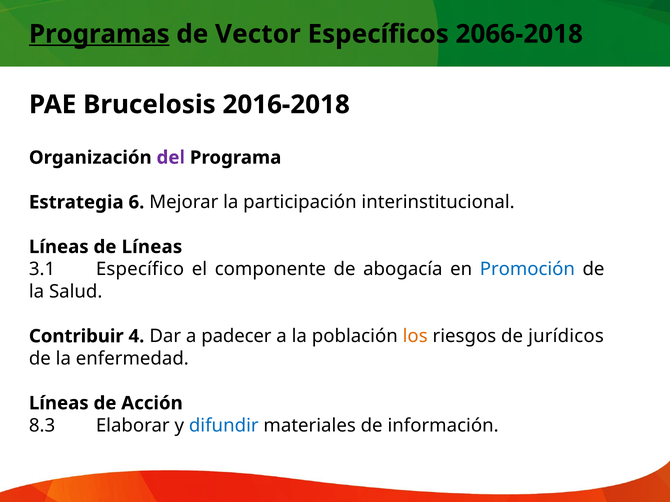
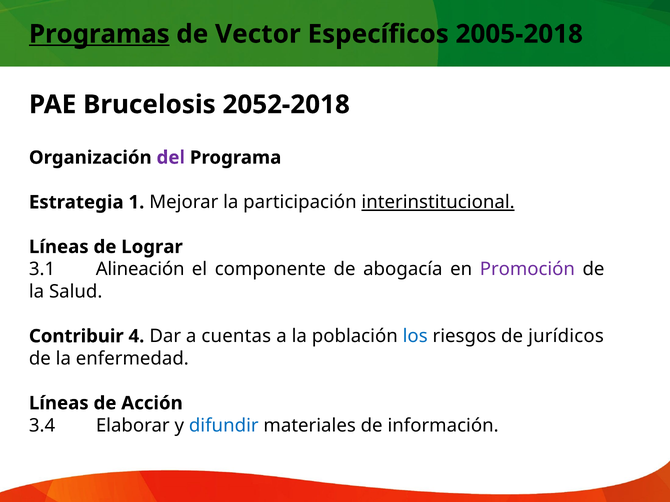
2066-2018: 2066-2018 -> 2005-2018 (519, 34)
2016-2018: 2016-2018 -> 2052-2018 (286, 105)
6: 6 -> 1 (136, 202)
interinstitucional underline: none -> present (438, 202)
de Líneas: Líneas -> Lograr (152, 247)
Específico: Específico -> Alineación (140, 269)
Promoción colour: blue -> purple (527, 269)
padecer: padecer -> cuentas (236, 337)
los colour: orange -> blue (415, 337)
8.3: 8.3 -> 3.4 (42, 426)
